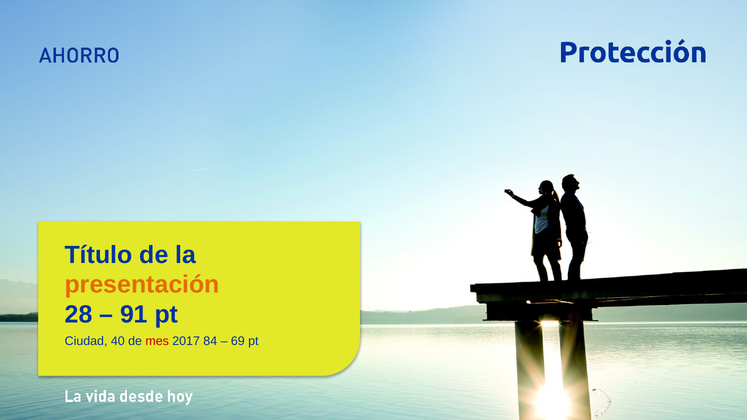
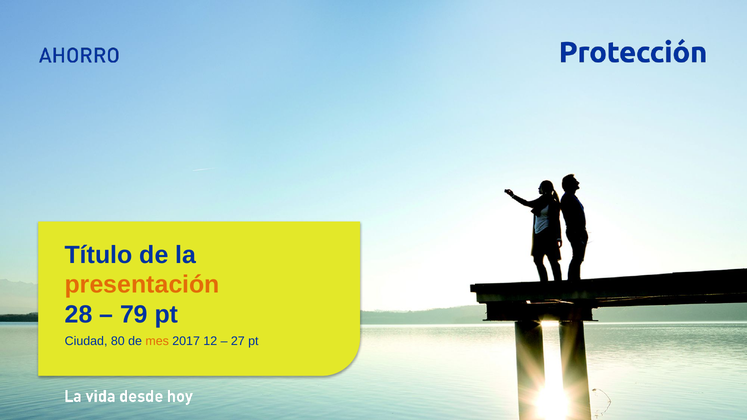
91: 91 -> 79 (134, 315)
40: 40 -> 80 (118, 341)
mes colour: red -> orange (157, 341)
84: 84 -> 12 (210, 341)
69: 69 -> 27 (238, 341)
